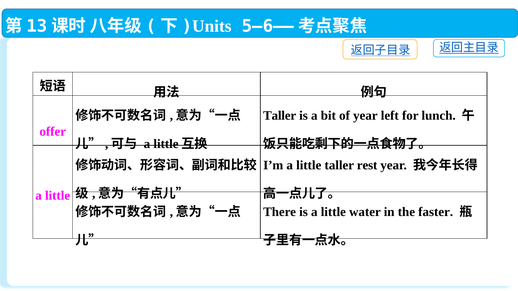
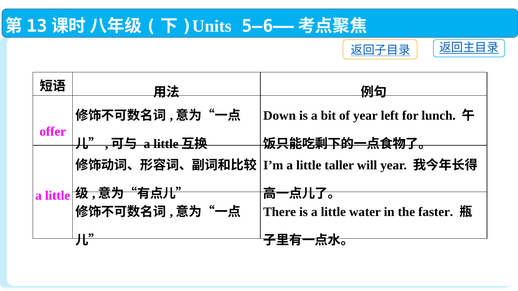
Taller: Taller -> Down (280, 116)
rest: rest -> will (367, 166)
